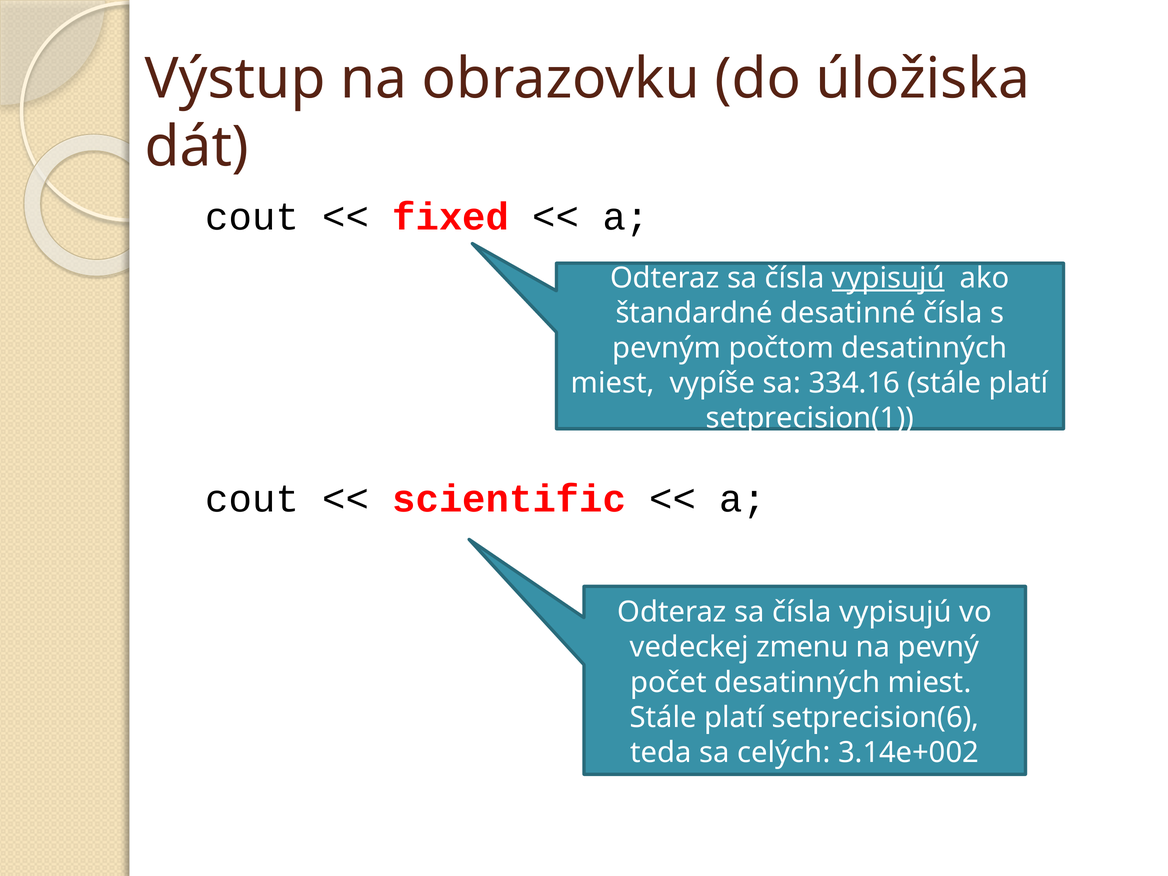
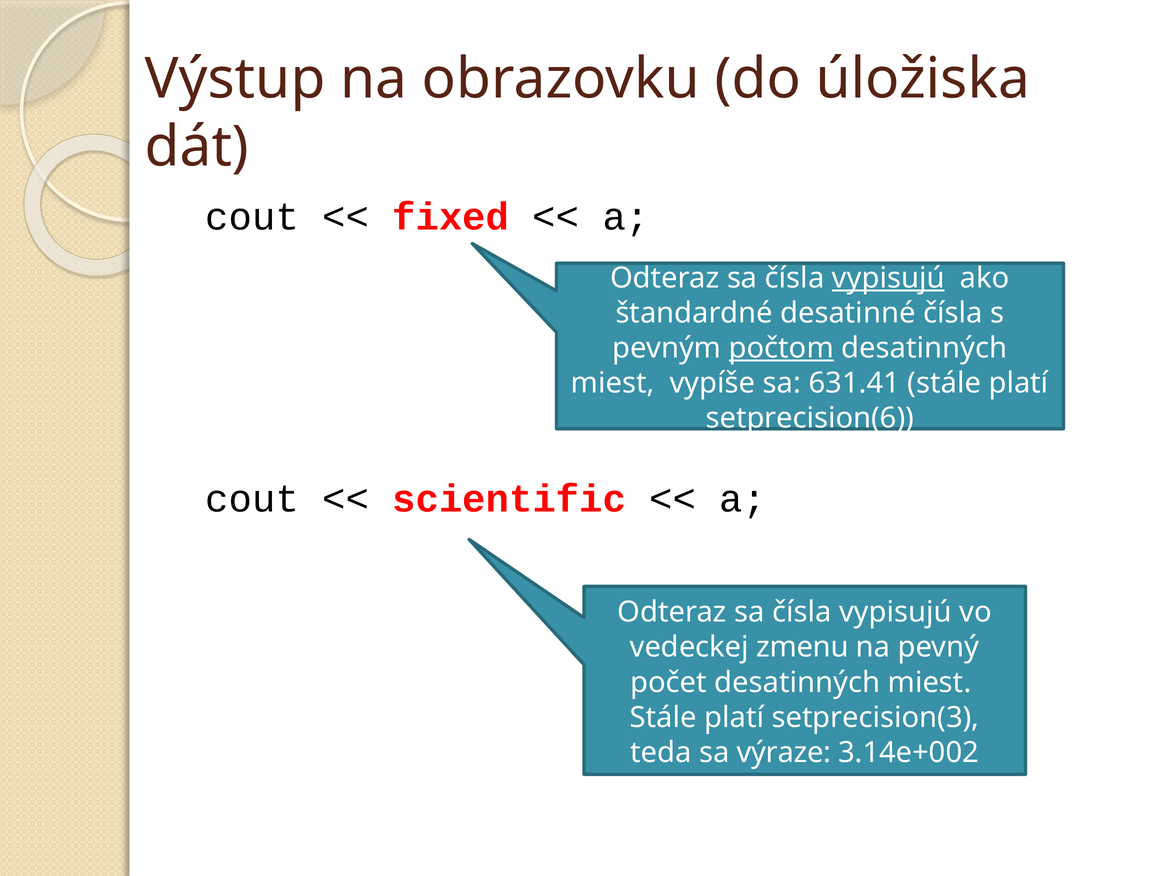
počtom underline: none -> present (781, 348)
334.16: 334.16 -> 631.41 (854, 383)
setprecision(1: setprecision(1 -> setprecision(6 (810, 418)
setprecision(6: setprecision(6 -> setprecision(3 (875, 717)
celých: celých -> výraze (784, 752)
